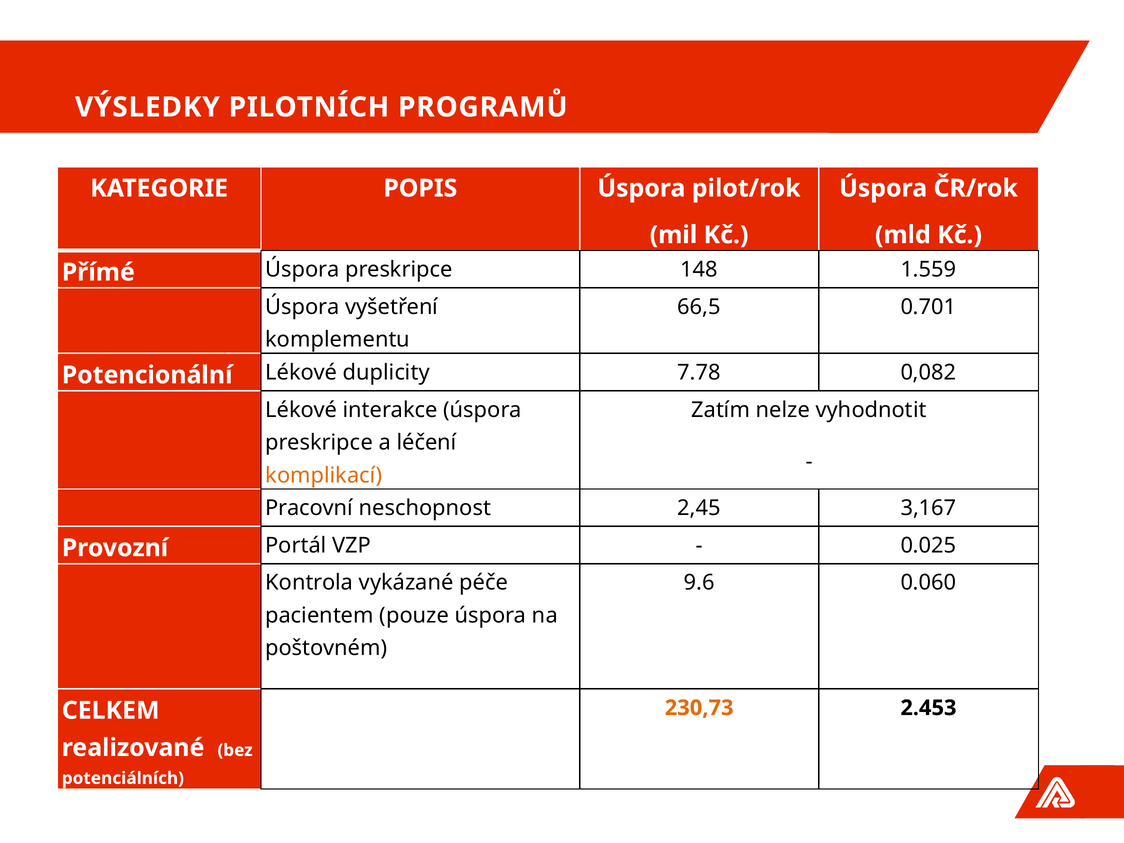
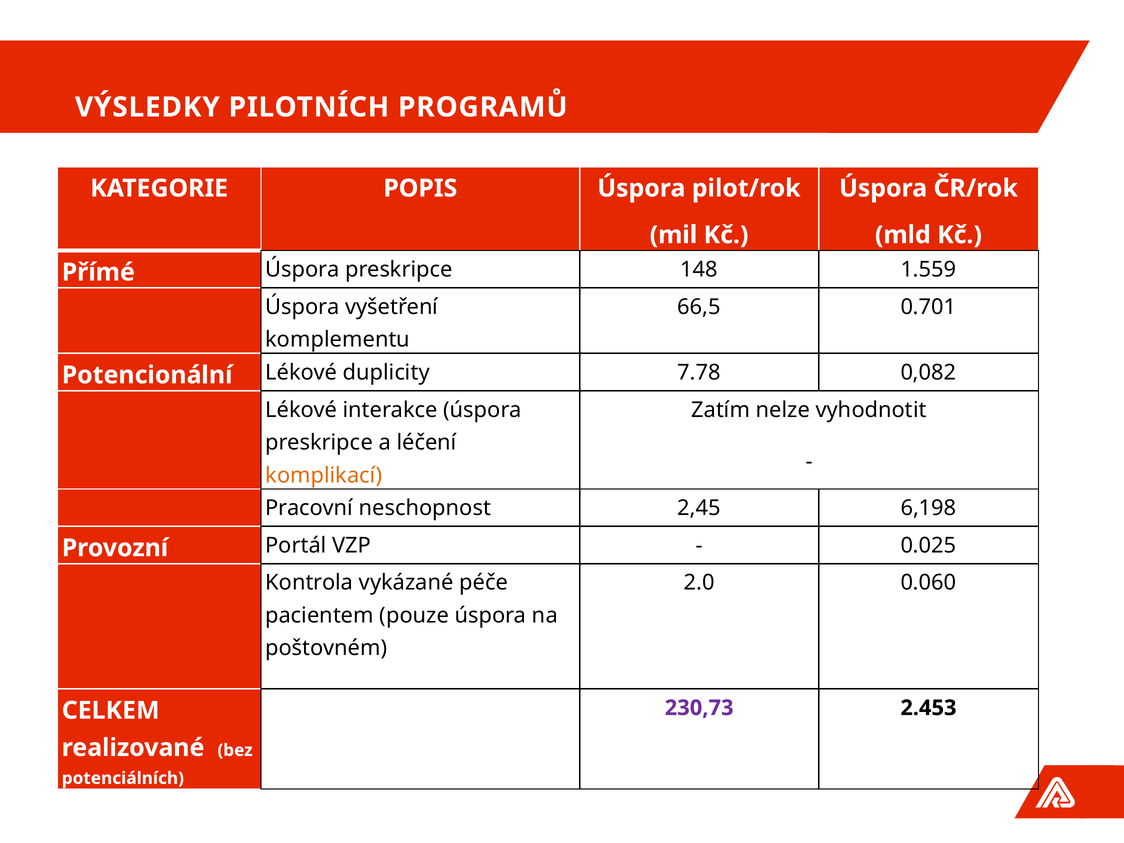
3,167: 3,167 -> 6,198 (928, 508)
9.6: 9.6 -> 2.0 (699, 583)
230,73 colour: orange -> purple (699, 708)
